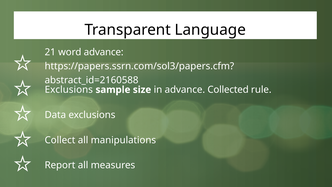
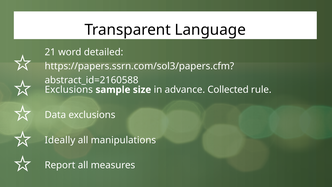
word advance: advance -> detailed (104, 52)
Collect: Collect -> Ideally (60, 140)
